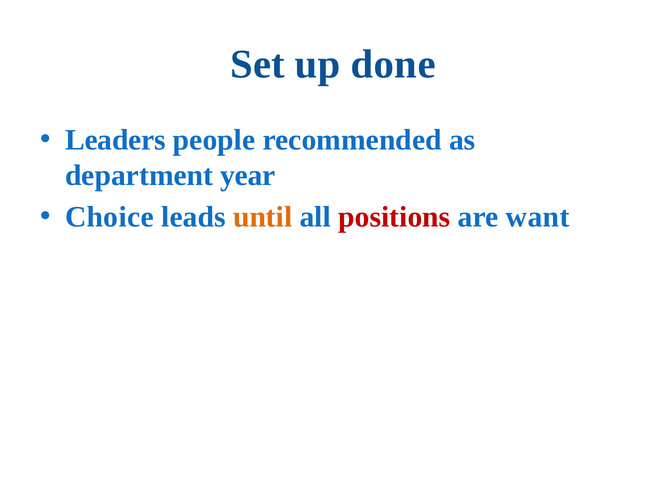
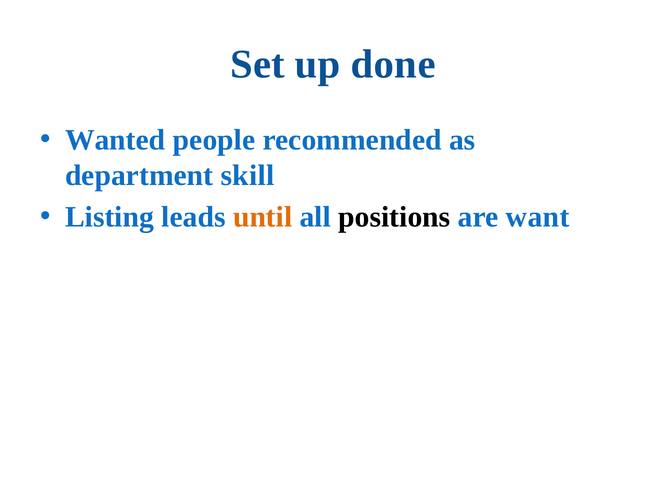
Leaders: Leaders -> Wanted (115, 140)
year: year -> skill (247, 176)
Choice: Choice -> Listing (109, 217)
positions colour: red -> black (394, 217)
